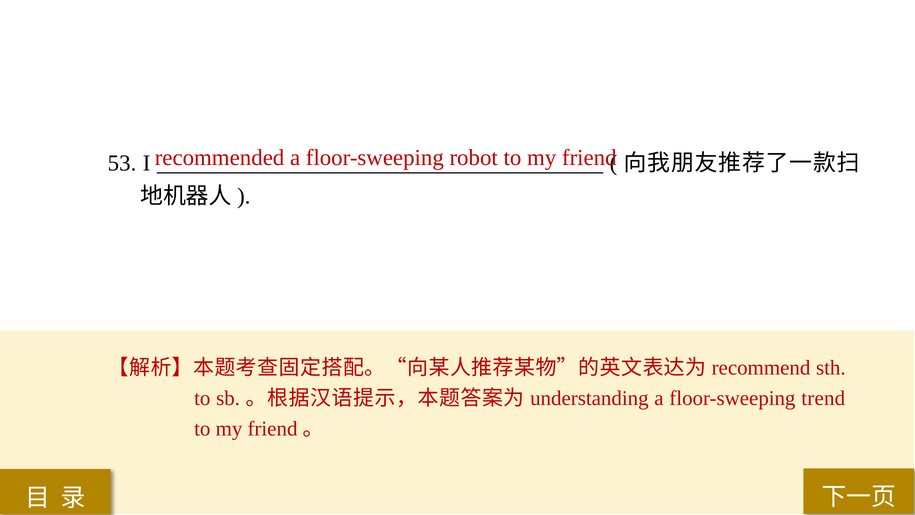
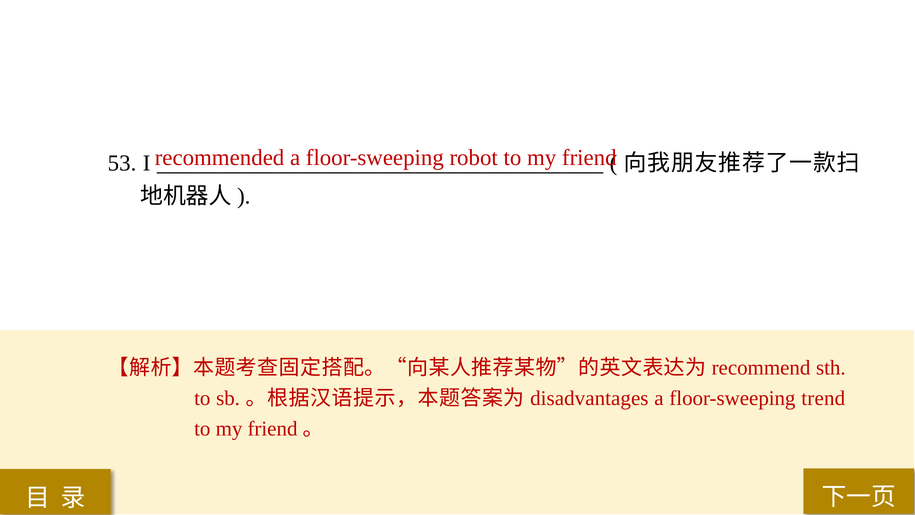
understanding: understanding -> disadvantages (589, 398)
